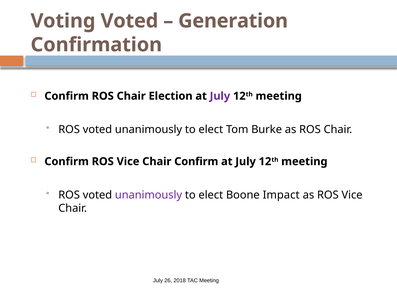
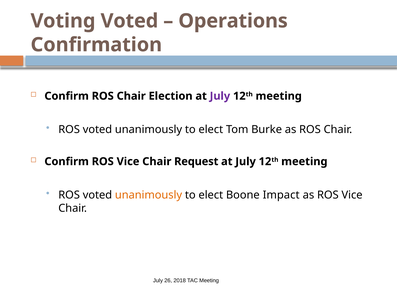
Generation: Generation -> Operations (233, 21)
Chair Confirm: Confirm -> Request (196, 161)
unanimously colour: purple -> orange (148, 195)
